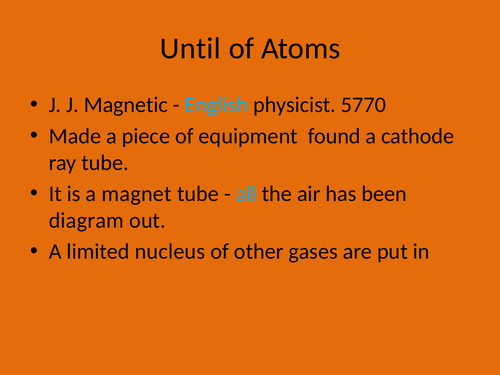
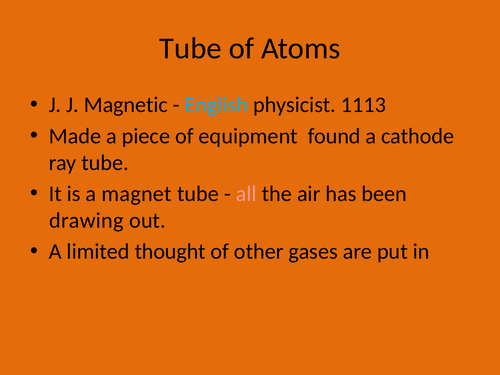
Until: Until -> Tube (191, 48)
5770: 5770 -> 1113 (363, 105)
all colour: light blue -> pink (246, 194)
diagram: diagram -> drawing (86, 220)
nucleus: nucleus -> thought (170, 252)
